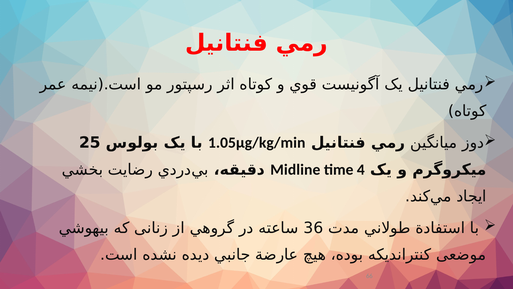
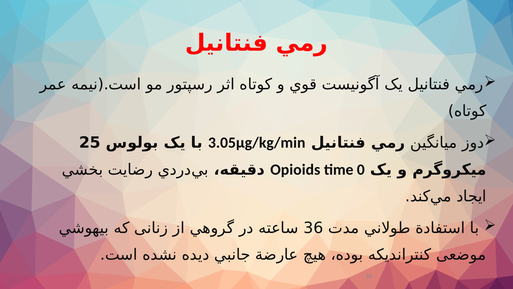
1.05µg/kg/min: 1.05µg/kg/min -> 3.05µg/kg/min (257, 143)
Midline: Midline -> Opioids (295, 169)
4: 4 -> 0 (361, 169)
